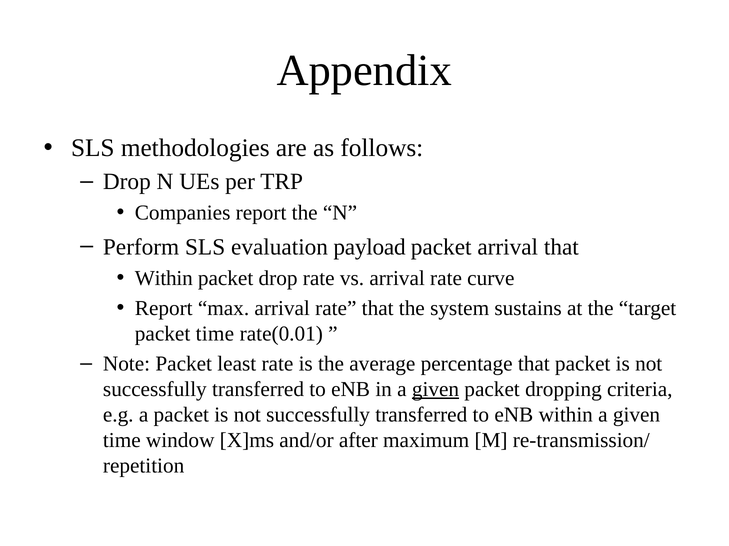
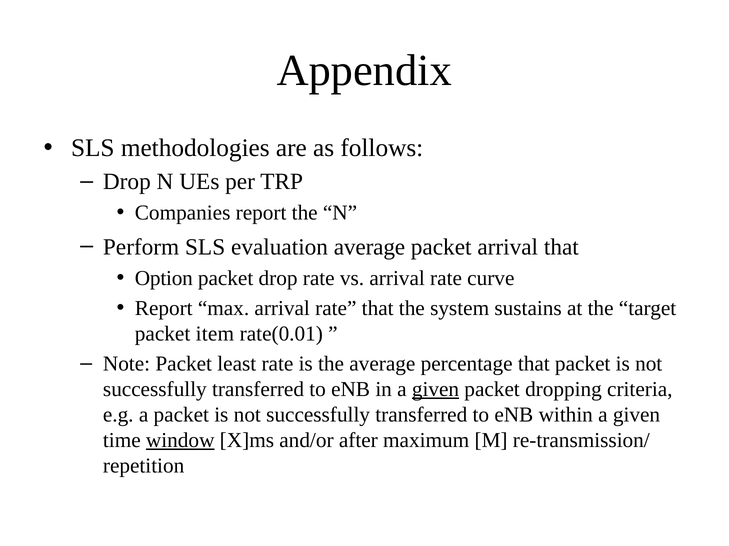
evaluation payload: payload -> average (370, 247)
Within: Within -> Option (164, 279)
packet time: time -> item (215, 334)
window underline: none -> present (180, 441)
